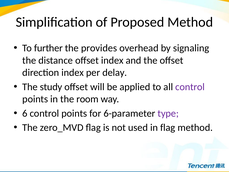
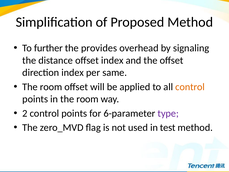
delay: delay -> same (115, 72)
study: study -> room (51, 87)
control colour: purple -> orange (190, 87)
6: 6 -> 2 (25, 113)
in flag: flag -> test (168, 127)
